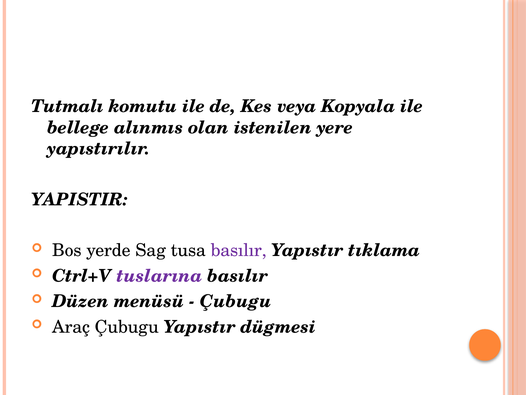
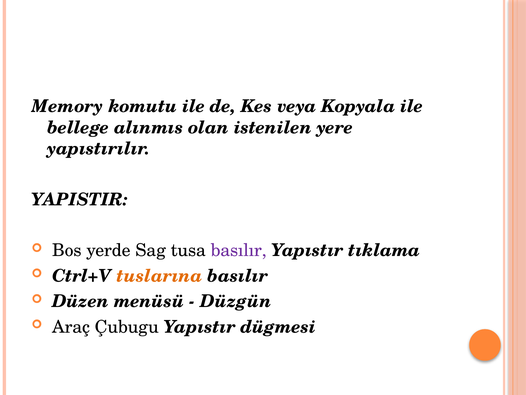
Tutmalı: Tutmalı -> Memory (67, 106)
tuslarına colour: purple -> orange (159, 276)
Çubugu: Çubugu -> Düzgün (236, 301)
